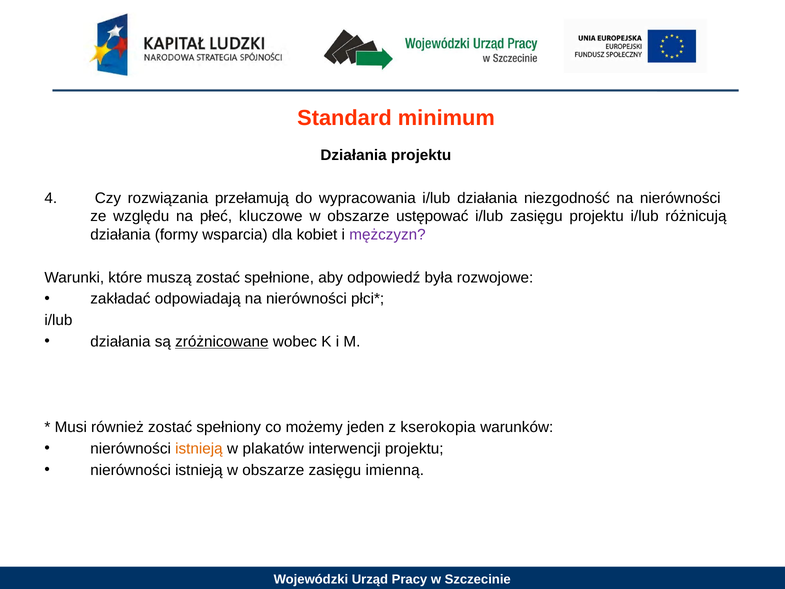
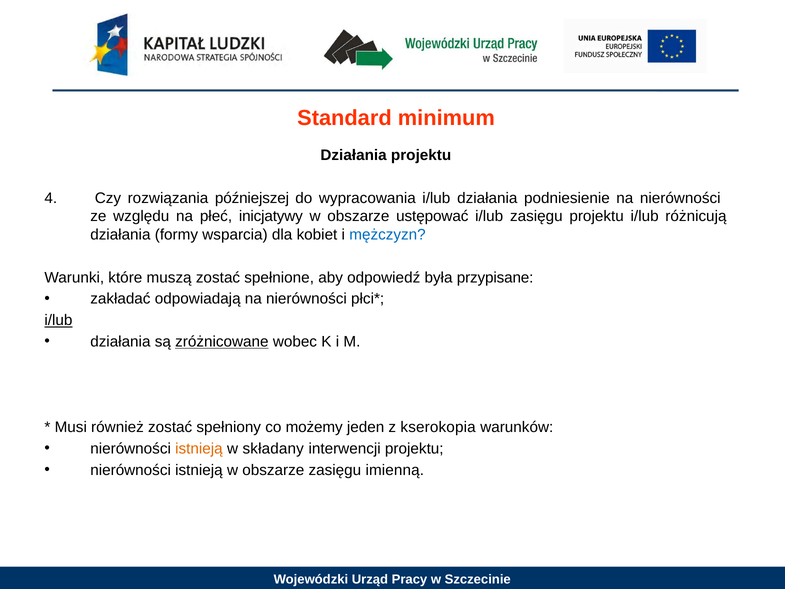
przełamują: przełamują -> późniejszej (252, 198)
niezgodność: niezgodność -> podniesienie (567, 198)
kluczowe: kluczowe -> inicjatywy (271, 216)
mężczyzn colour: purple -> blue (387, 235)
rozwojowe: rozwojowe -> przypisane (495, 277)
i/lub underline: none -> present (58, 320)
plakatów: plakatów -> składany (273, 448)
